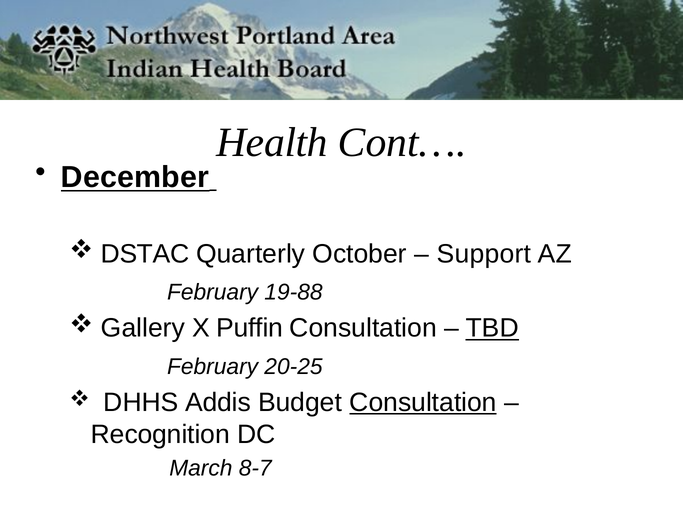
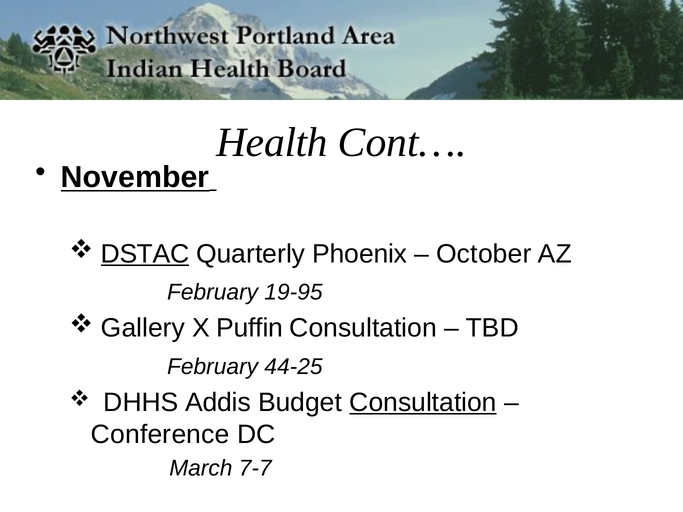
December: December -> November (135, 177)
DSTAC underline: none -> present (145, 254)
October: October -> Phoenix (360, 254)
Support: Support -> October (484, 254)
19-88: 19-88 -> 19-95 (294, 292)
TBD underline: present -> none (492, 328)
20-25: 20-25 -> 44-25 (294, 367)
Recognition: Recognition -> Conference (160, 435)
8-7: 8-7 -> 7-7 (255, 469)
